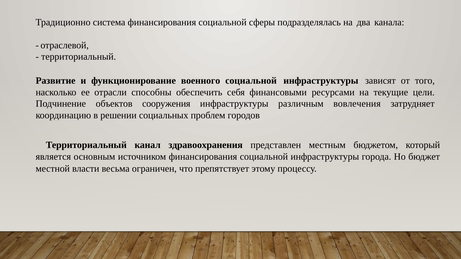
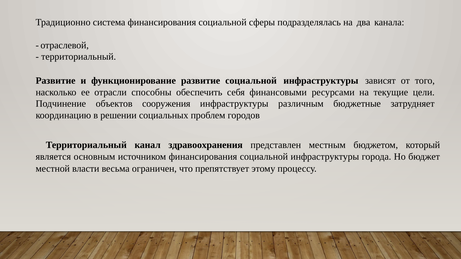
функционирование военного: военного -> развитие (201, 81)
вовлечения: вовлечения -> бюджетные (357, 104)
